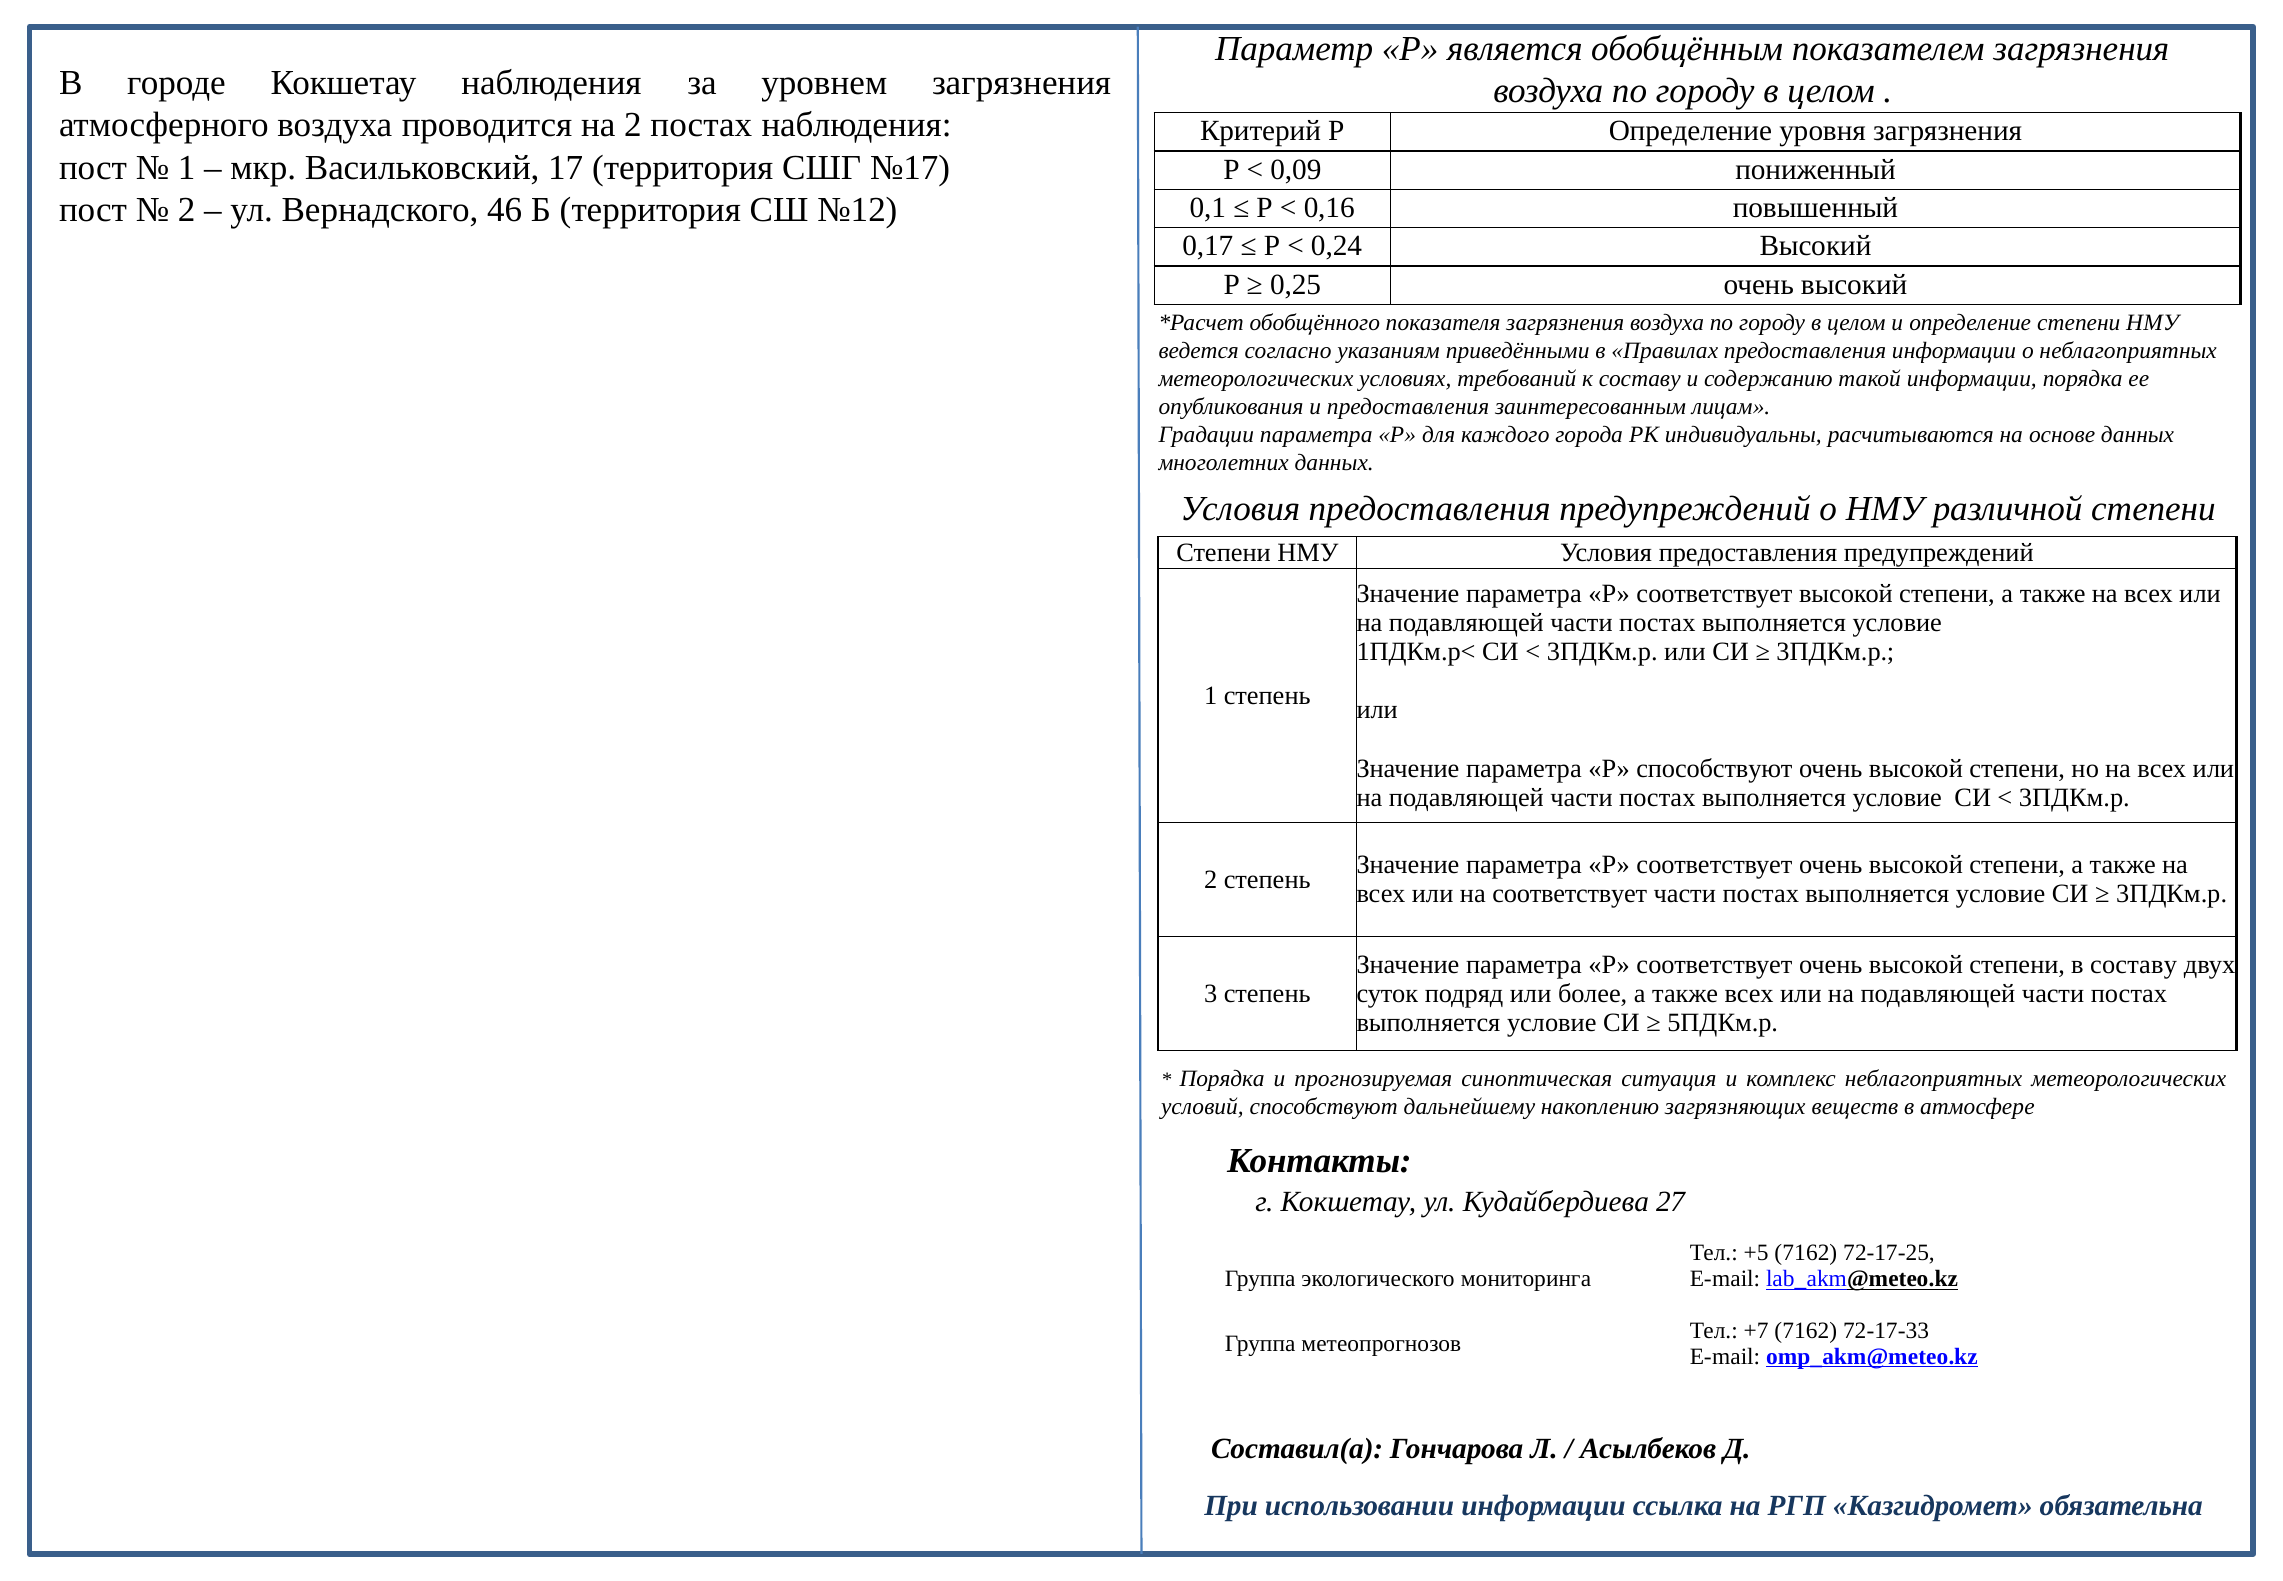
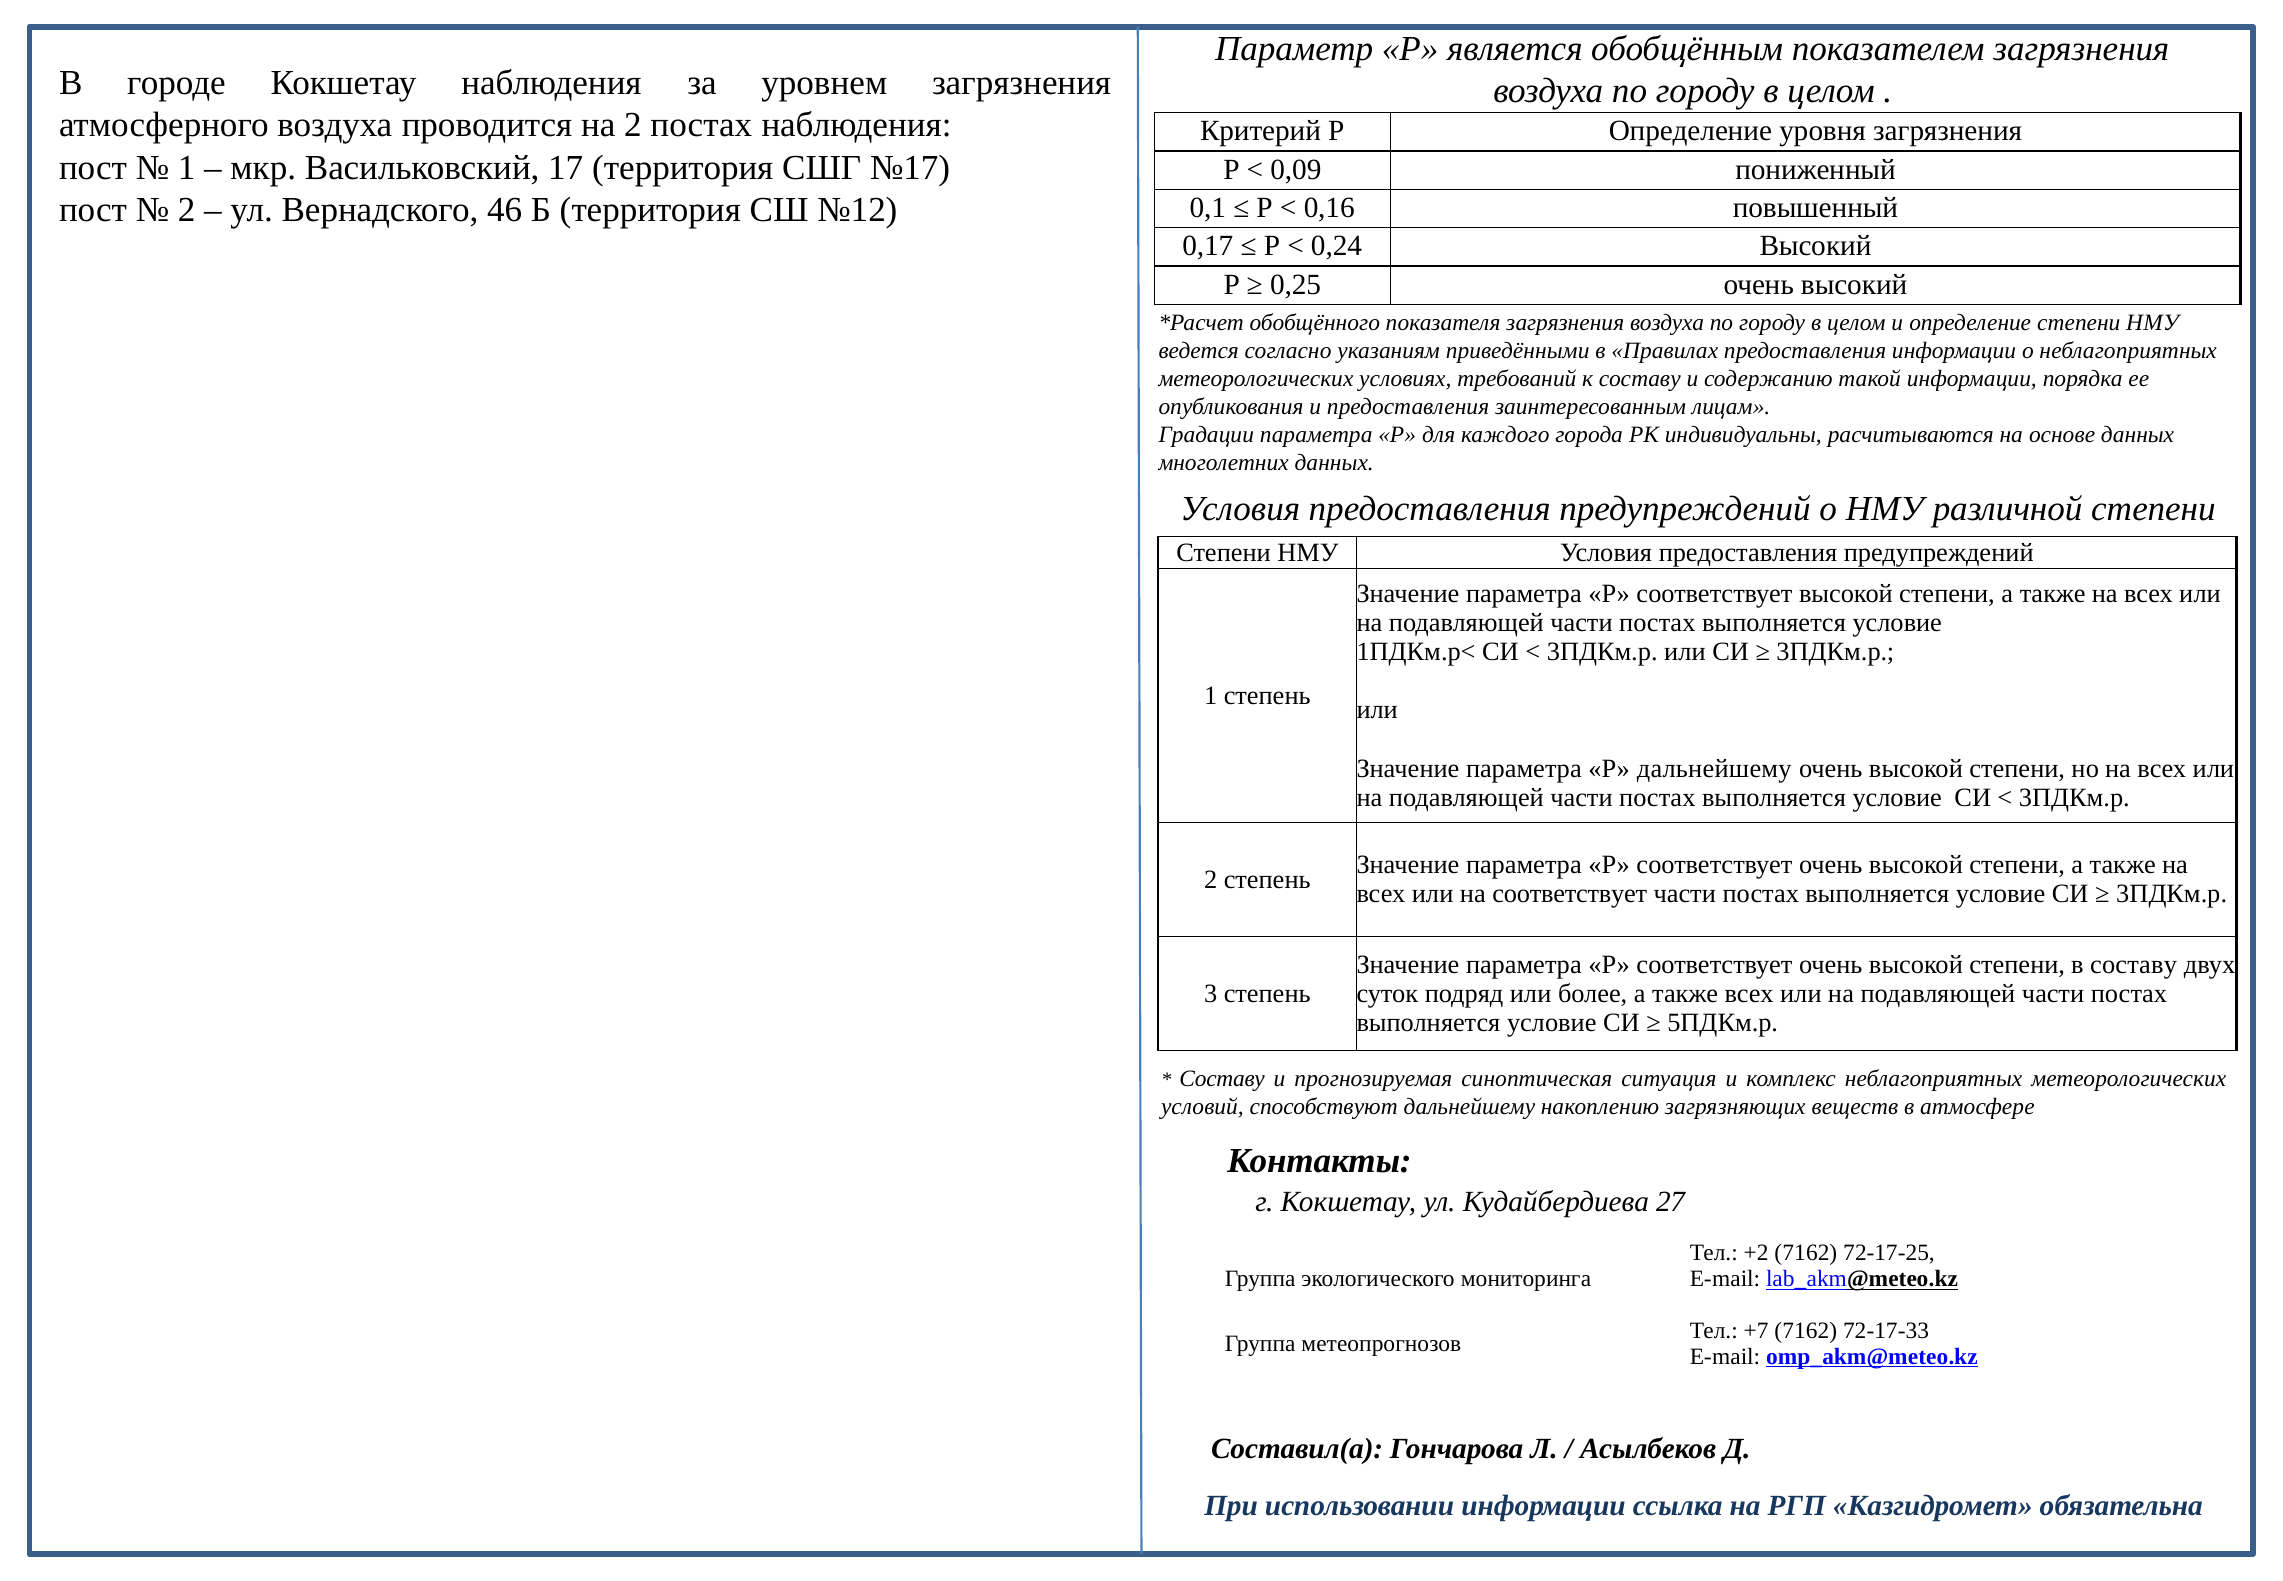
Р способствуют: способствуют -> дальнейшему (1714, 768)
Порядка: Порядка -> Составу (1222, 1078)
+5: +5 -> +2 (1756, 1253)
